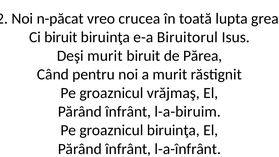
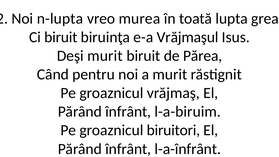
n-păcat: n-păcat -> n-lupta (60, 19)
crucea: crucea -> murea (139, 19)
Biruitorul: Biruitorul -> Vrăjmaşul (188, 37)
groaznicul biruinţa: biruinţa -> biruitori (173, 130)
